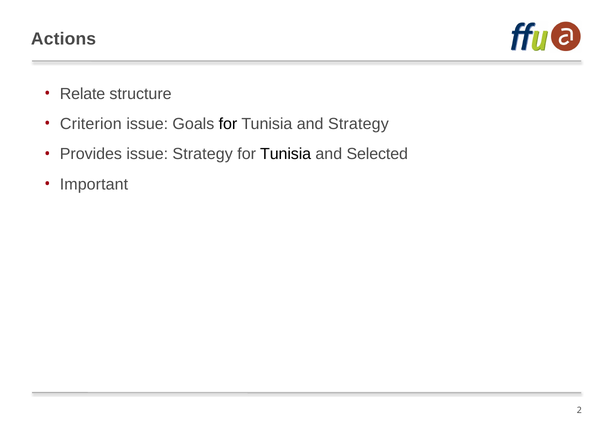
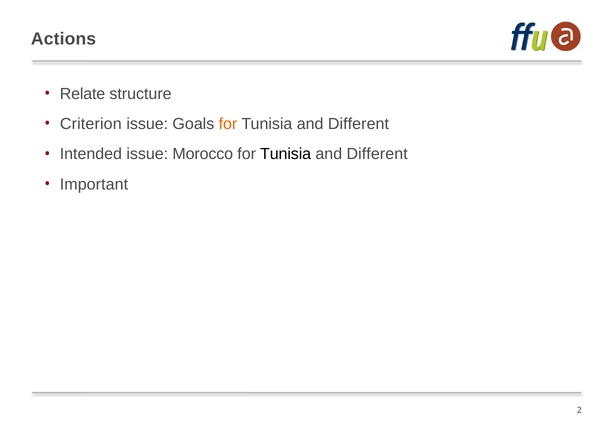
for colour: black -> orange (228, 124)
Strategy: Strategy -> Different (358, 124)
Provides: Provides -> Intended (91, 154)
issue Strategy: Strategy -> Morocco (203, 154)
Selected: Selected -> Different (377, 154)
